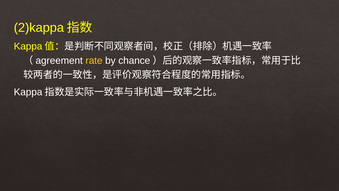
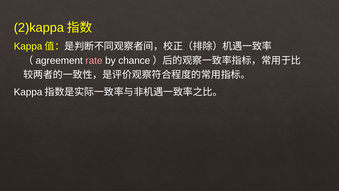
rate colour: yellow -> pink (94, 61)
